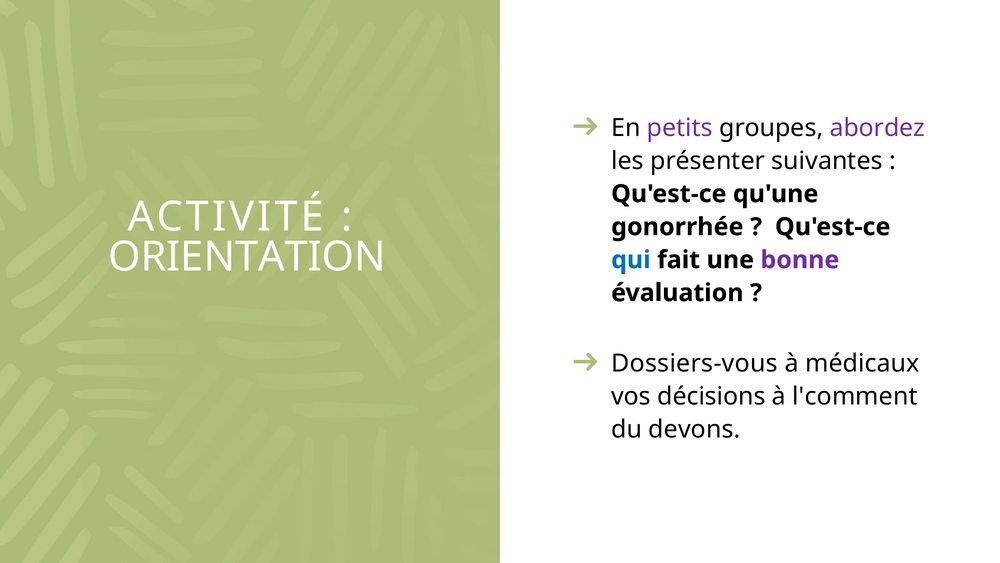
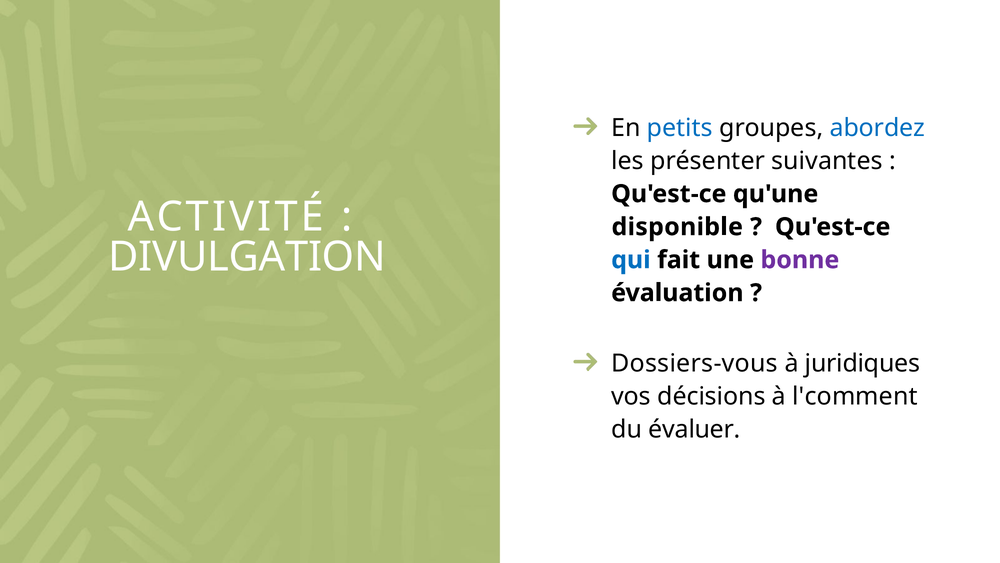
petits colour: purple -> blue (680, 128)
abordez colour: purple -> blue (877, 128)
gonorrhée: gonorrhée -> disponible (677, 227)
ORIENTATION: ORIENTATION -> DIVULGATION (247, 257)
médicaux: médicaux -> juridiques (863, 363)
devons: devons -> évaluer (694, 429)
